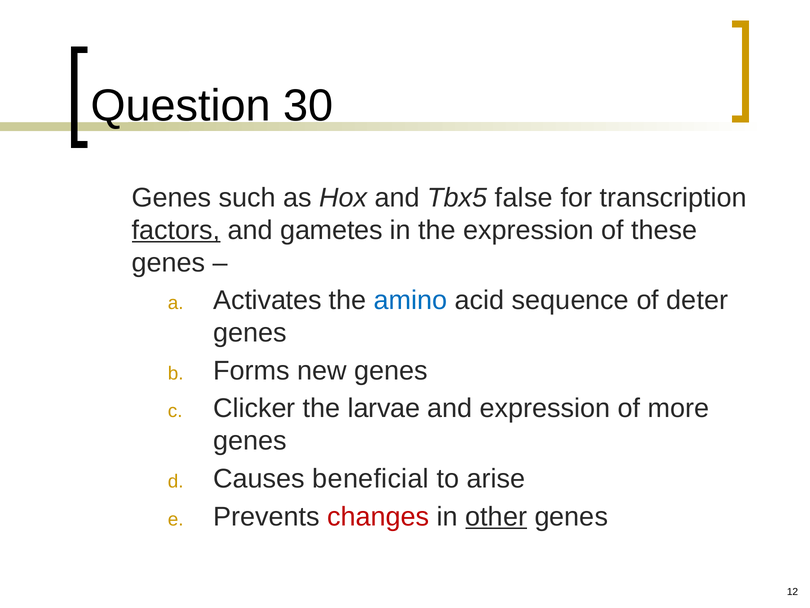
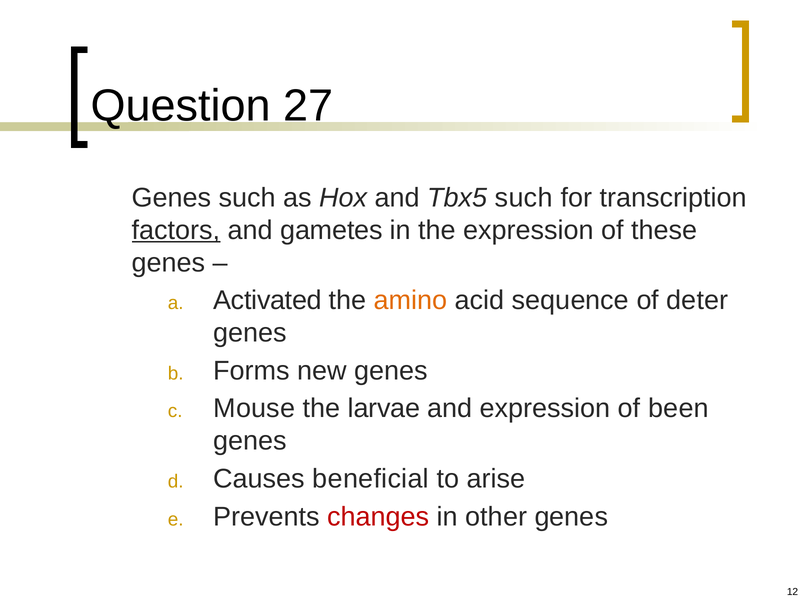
30: 30 -> 27 (308, 106)
Tbx5 false: false -> such (524, 198)
Activates: Activates -> Activated (268, 300)
amino colour: blue -> orange (411, 300)
Clicker: Clicker -> Mouse (254, 408)
more: more -> been (679, 408)
other underline: present -> none (496, 516)
